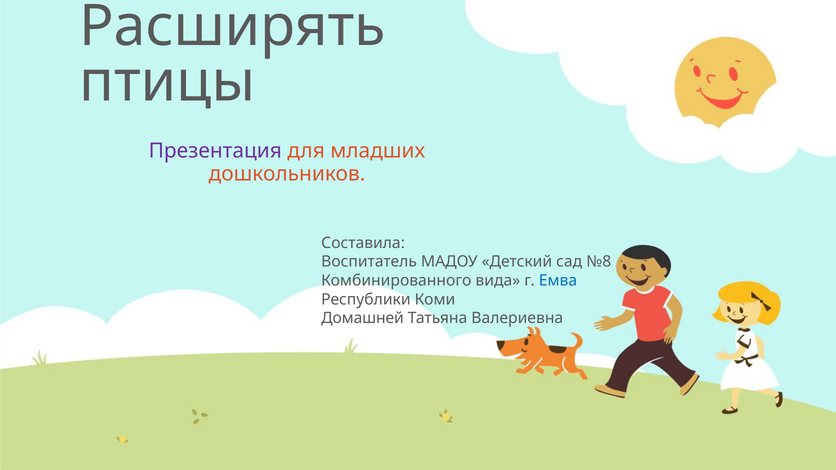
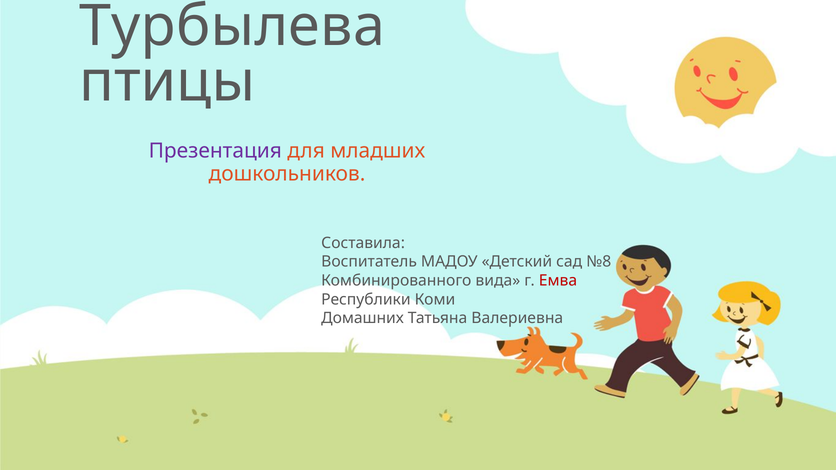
Расширять: Расширять -> Турбылева (232, 26)
Емва colour: blue -> red (558, 281)
Домашней: Домашней -> Домашних (363, 318)
